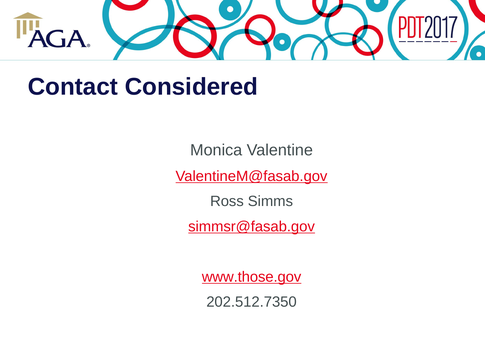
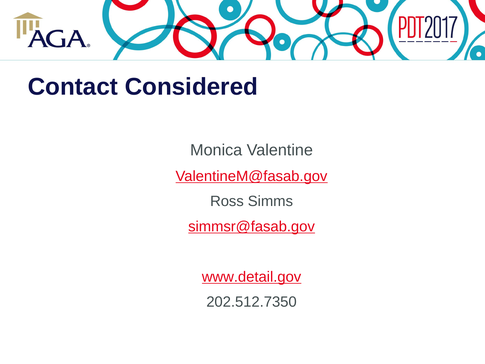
www.those.gov: www.those.gov -> www.detail.gov (252, 277)
